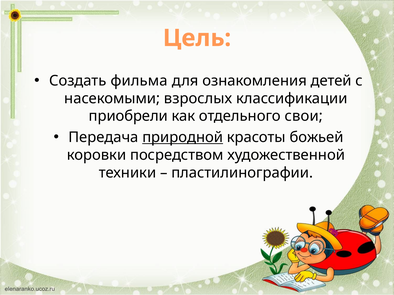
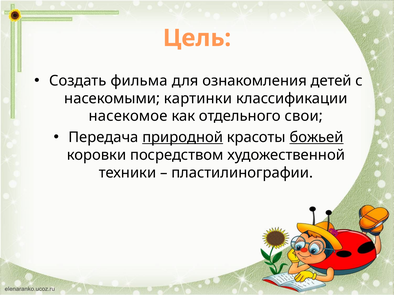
взрослых: взрослых -> картинки (198, 99)
приобрели: приобрели -> насекомое (128, 116)
божьей underline: none -> present (317, 138)
